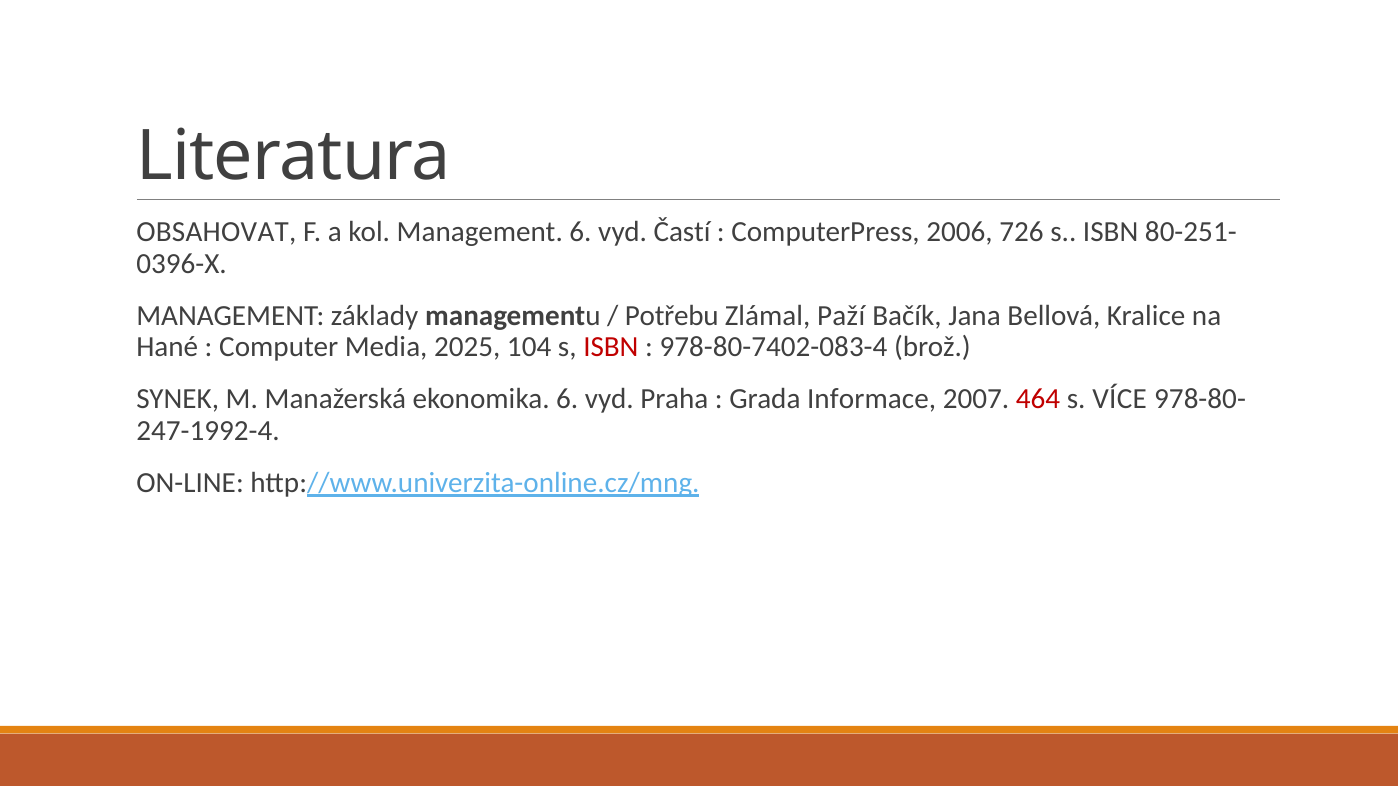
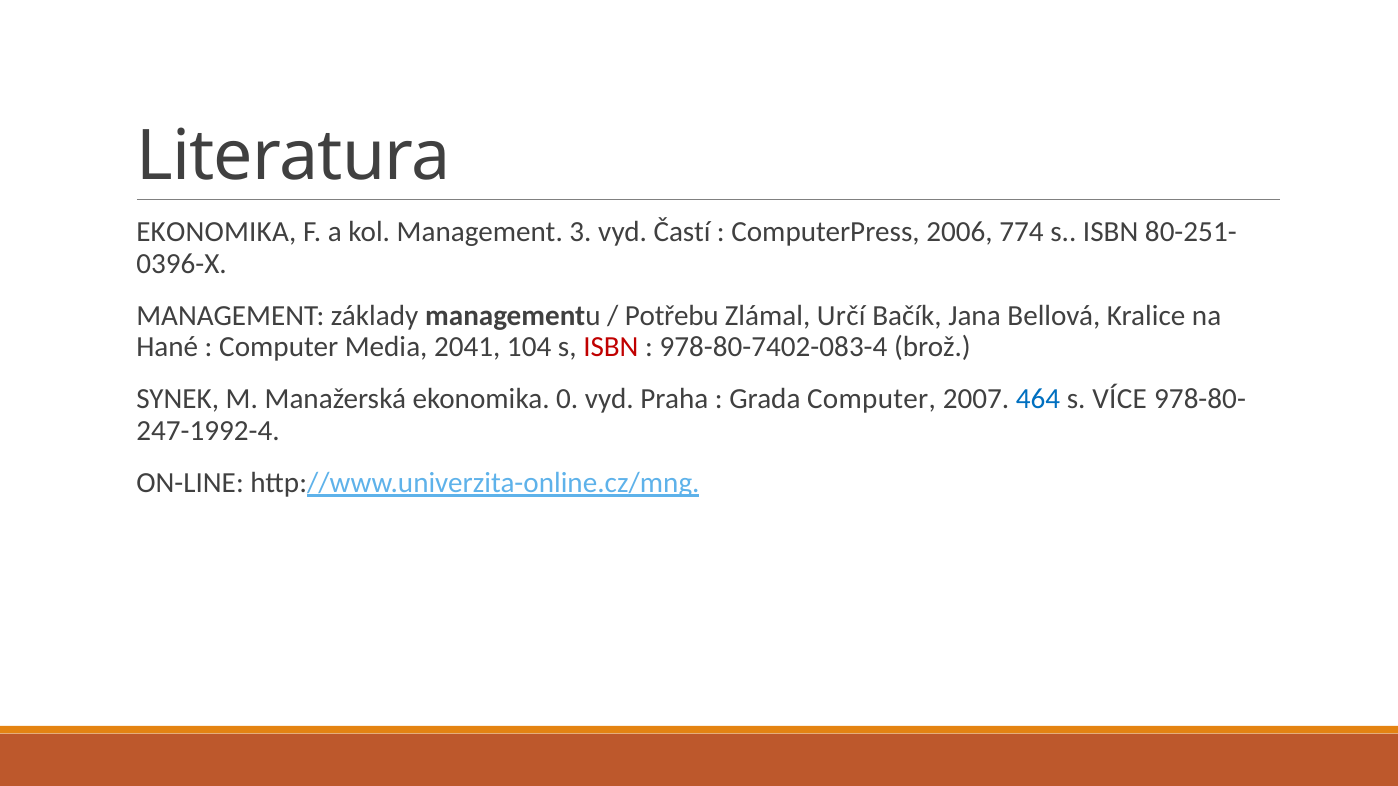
OBSAHOVAT: OBSAHOVAT -> EKONOMIKA (216, 232)
Management 6: 6 -> 3 (580, 232)
726: 726 -> 774 (1021, 232)
Paží: Paží -> Určí (841, 316)
2025: 2025 -> 2041 (467, 347)
ekonomika 6: 6 -> 0 (567, 399)
Grada Informace: Informace -> Computer (871, 399)
464 colour: red -> blue (1038, 399)
